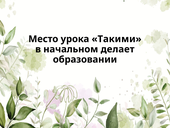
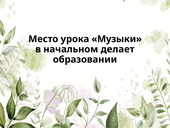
Такими: Такими -> Музыки (117, 39)
